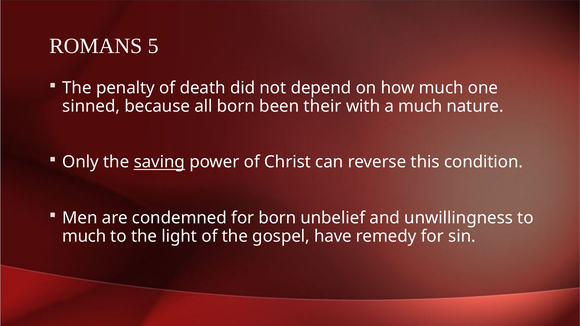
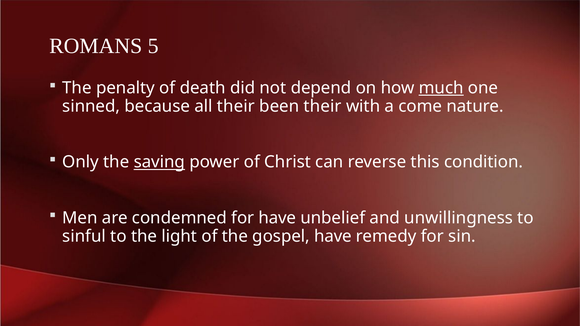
much underline: none -> present (441, 88)
all born: born -> their (236, 106)
a much: much -> come (420, 106)
for born: born -> have (277, 218)
much: much -> sinful (84, 236)
